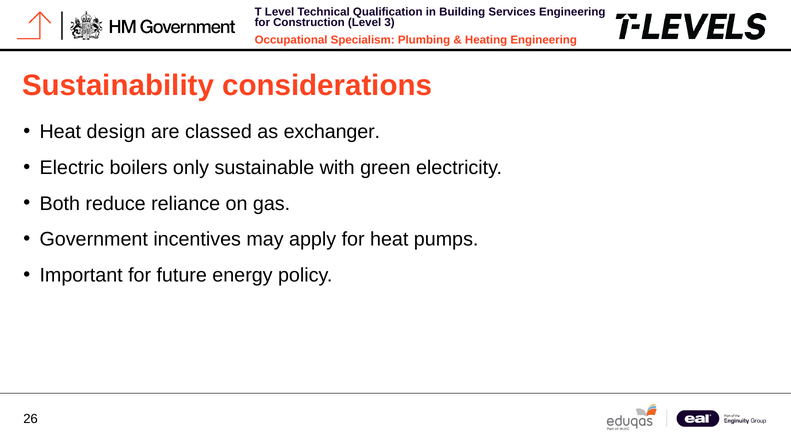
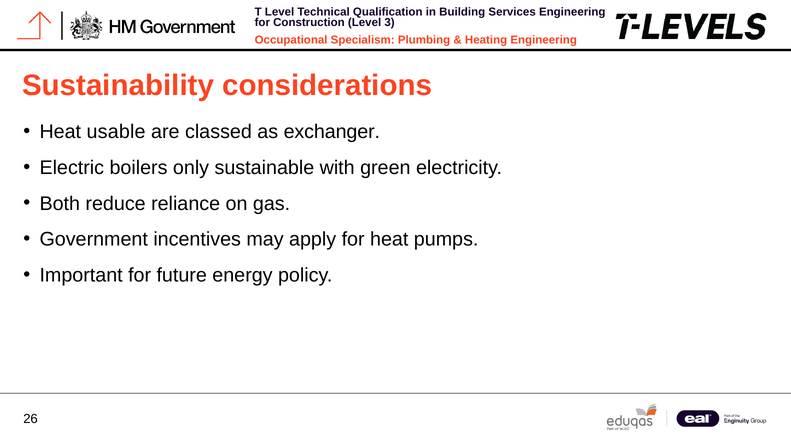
design: design -> usable (116, 132)
